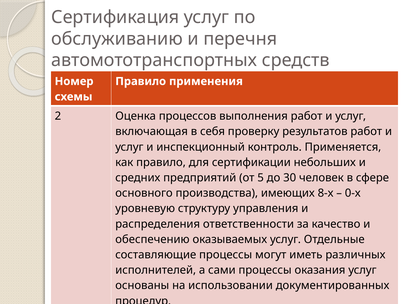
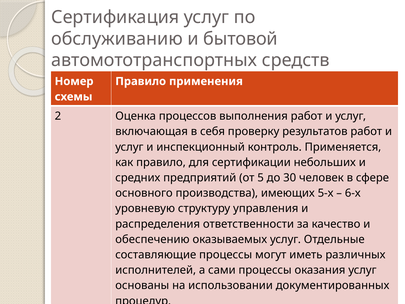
перечня: перечня -> бытовой (241, 39)
8-х: 8-х -> 5-х (326, 193)
0-х: 0-х -> 6-х (353, 193)
